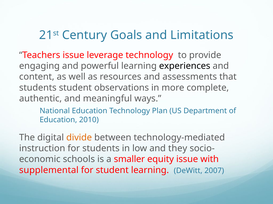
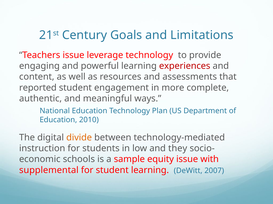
experiences colour: black -> red (185, 66)
students: students -> reported (38, 88)
observations: observations -> engagement (122, 88)
smaller: smaller -> sample (129, 160)
